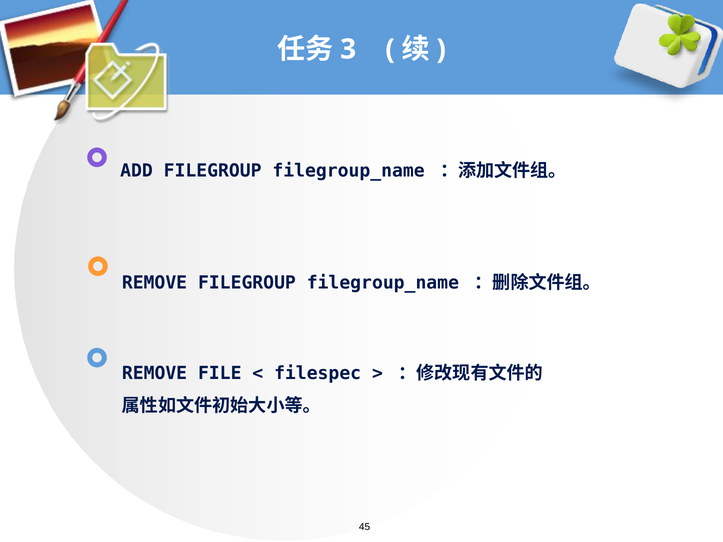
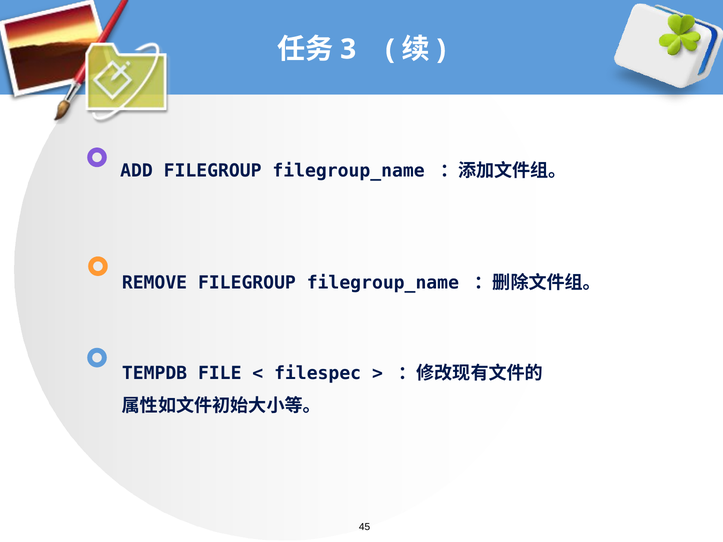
REMOVE: REMOVE -> TEMPDB (155, 374)
